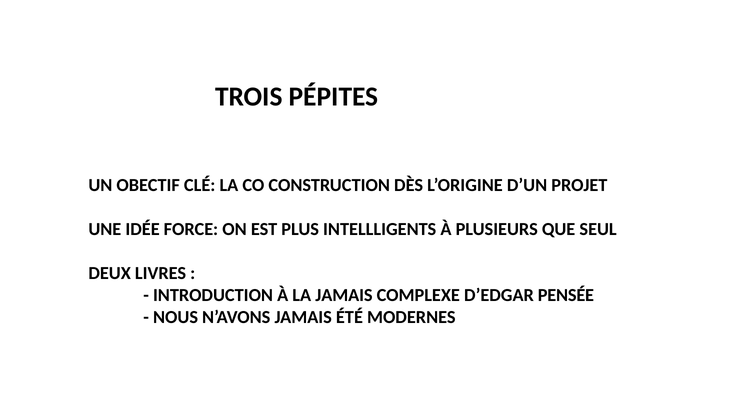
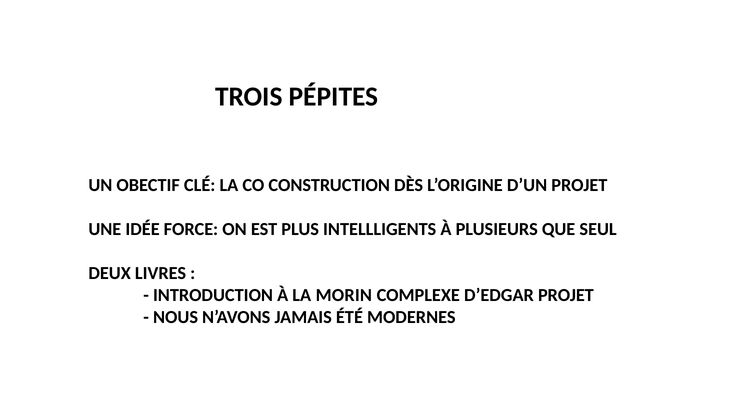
LA JAMAIS: JAMAIS -> MORIN (344, 295)
D’EDGAR PENSÉE: PENSÉE -> PROJET (566, 295)
